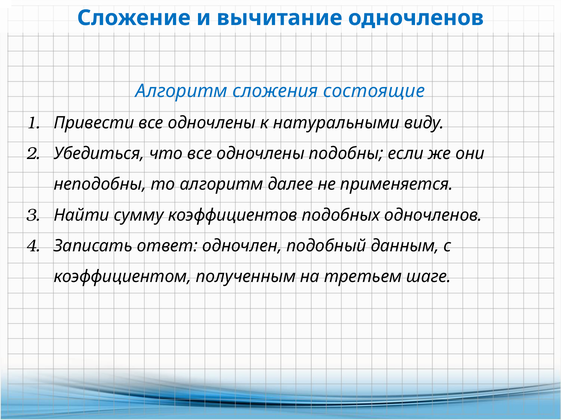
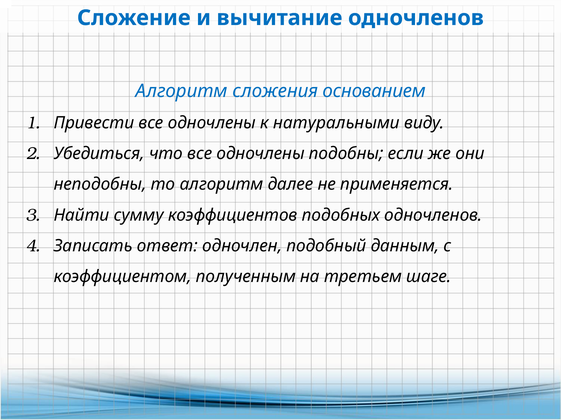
состоящие: состоящие -> основанием (374, 91)
